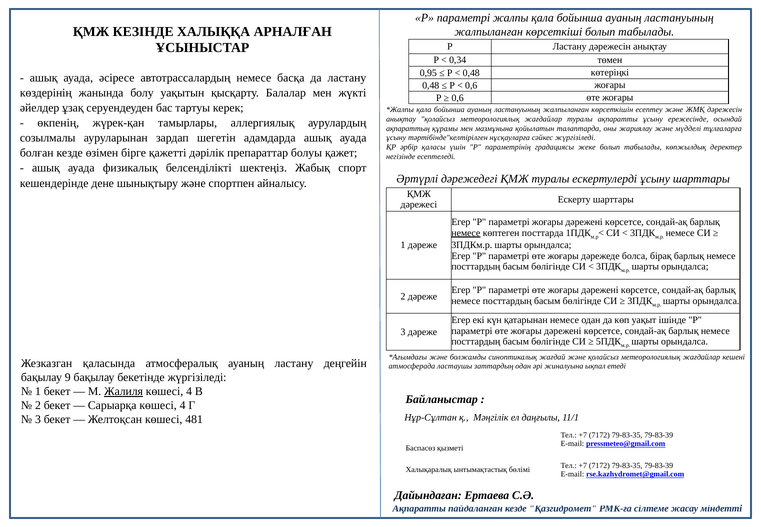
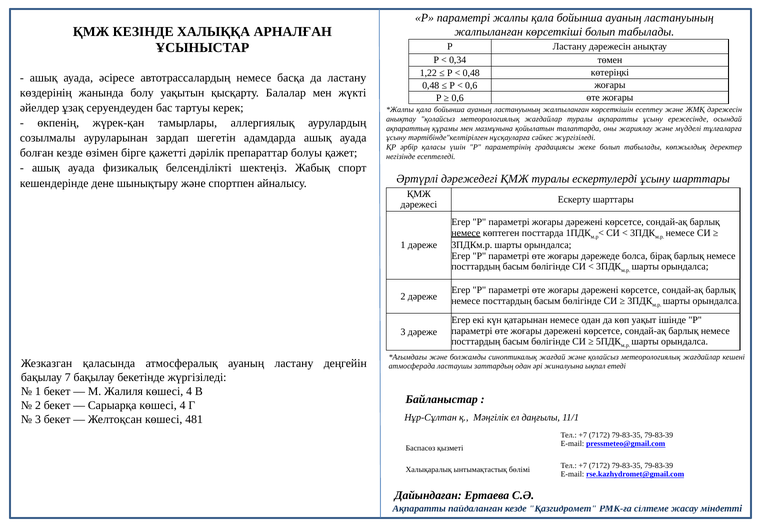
0,95: 0,95 -> 1,22 (428, 73)
9: 9 -> 7 (68, 377)
Жалиля underline: present -> none (124, 391)
